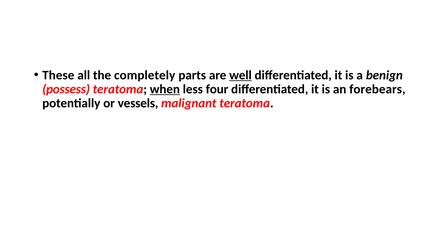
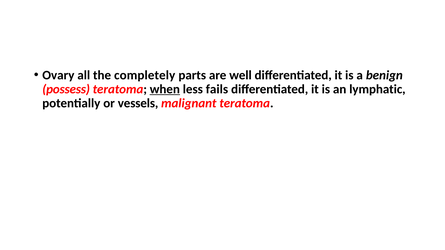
These: These -> Ovary (58, 75)
well underline: present -> none (241, 75)
four: four -> fails (217, 89)
forebears: forebears -> lymphatic (377, 89)
